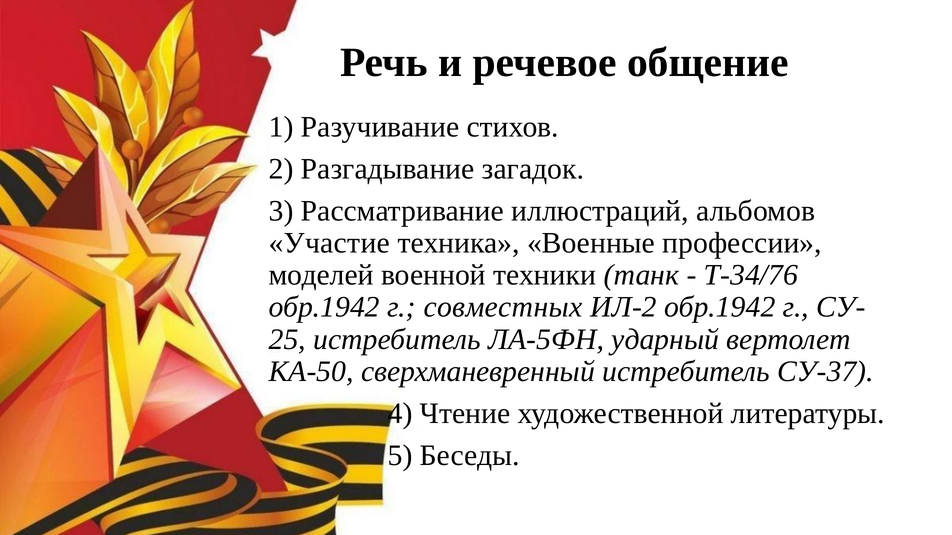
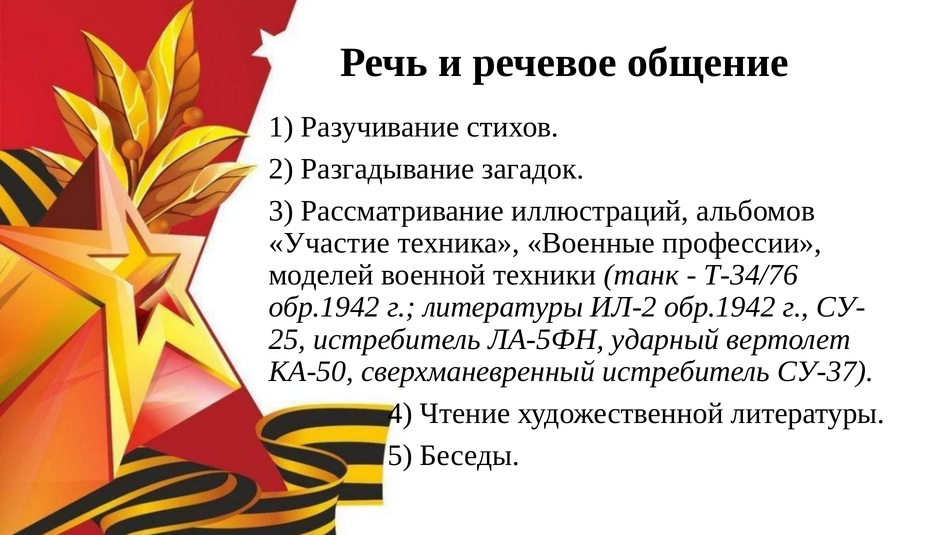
г совместных: совместных -> литературы (503, 307)
